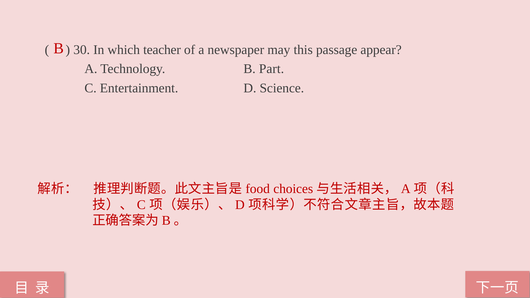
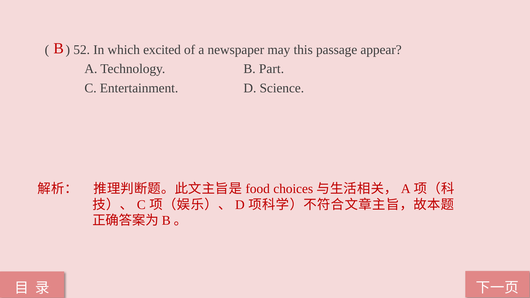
30: 30 -> 52 (82, 50)
teacher: teacher -> excited (162, 50)
